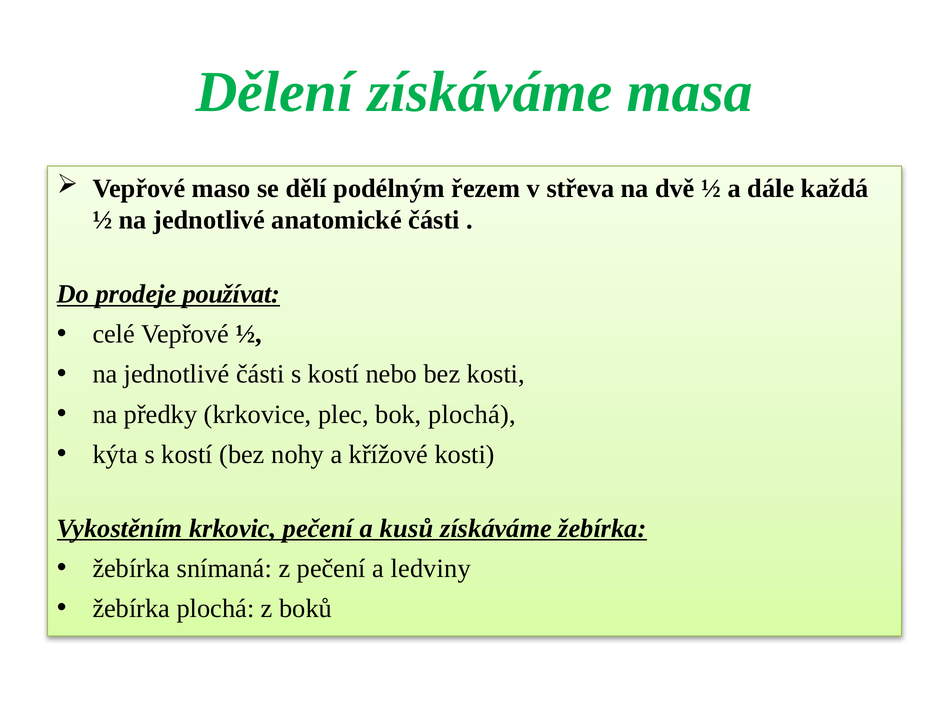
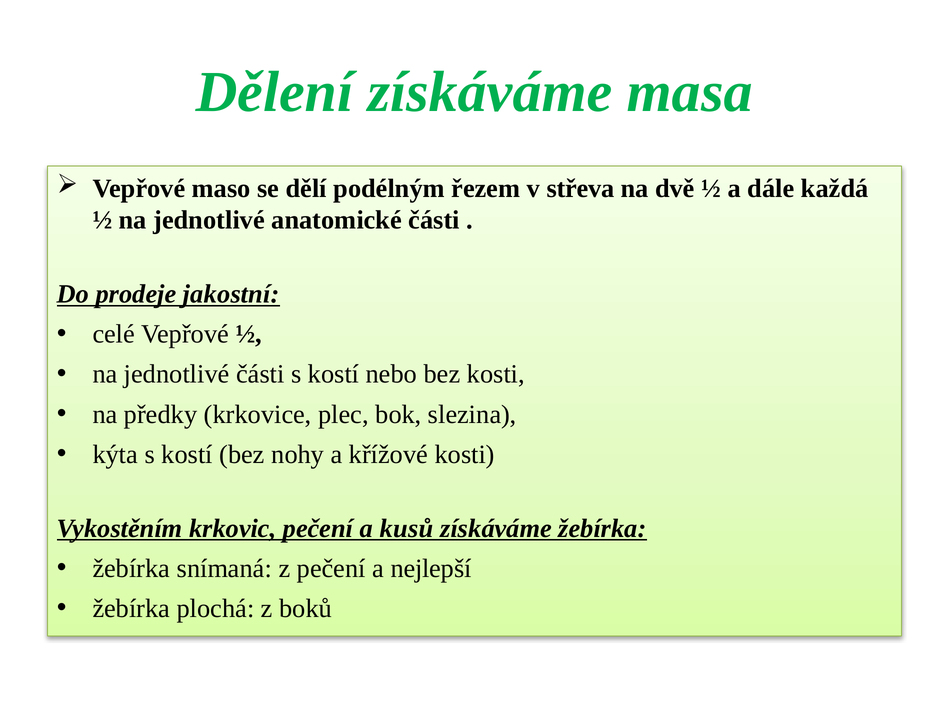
používat: používat -> jakostní (231, 294)
bok plochá: plochá -> slezina (472, 414)
ledviny: ledviny -> nejlepší (431, 568)
